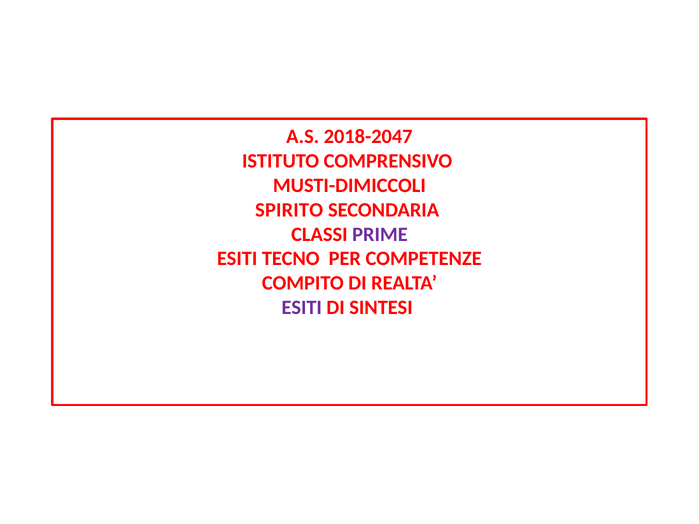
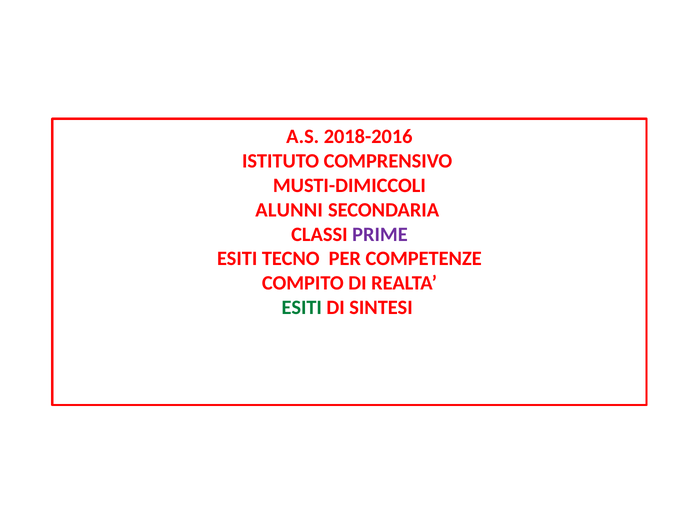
2018-2047: 2018-2047 -> 2018-2016 (368, 137)
SPIRITO: SPIRITO -> ALUNNI (289, 210)
ESITI colour: purple -> green (302, 308)
